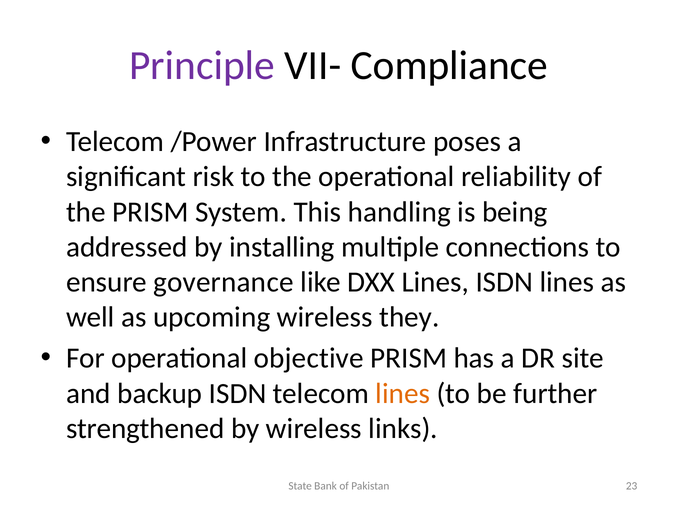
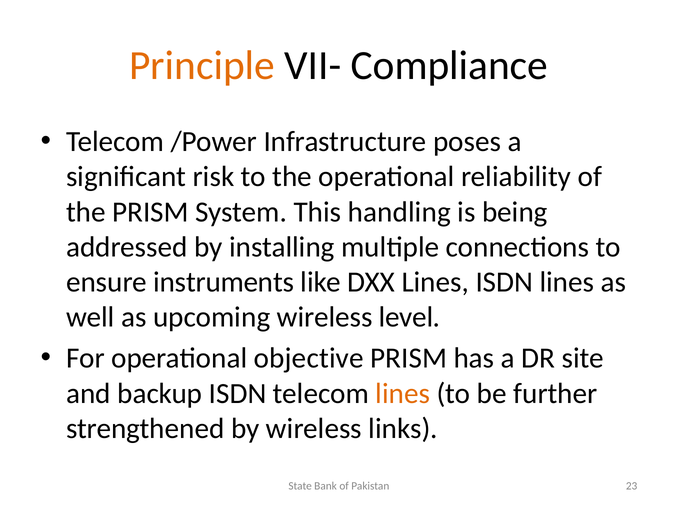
Principle colour: purple -> orange (202, 66)
governance: governance -> instruments (224, 282)
they: they -> level (410, 317)
